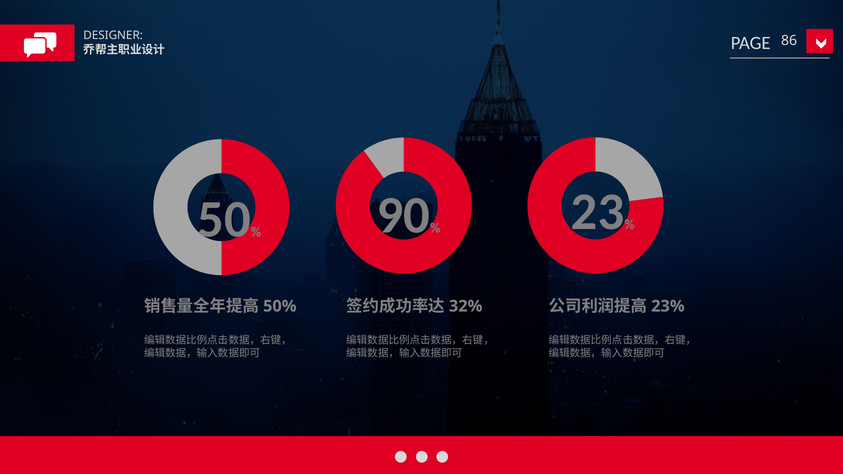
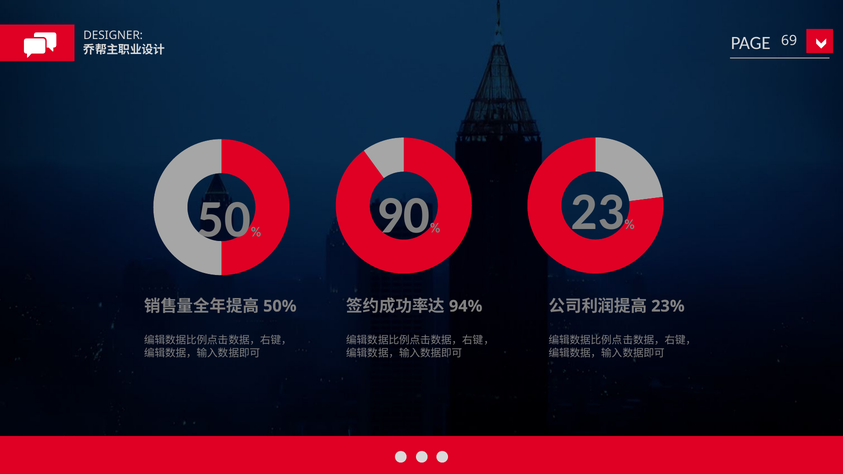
86: 86 -> 69 (789, 41)
32%: 32% -> 94% (466, 306)
